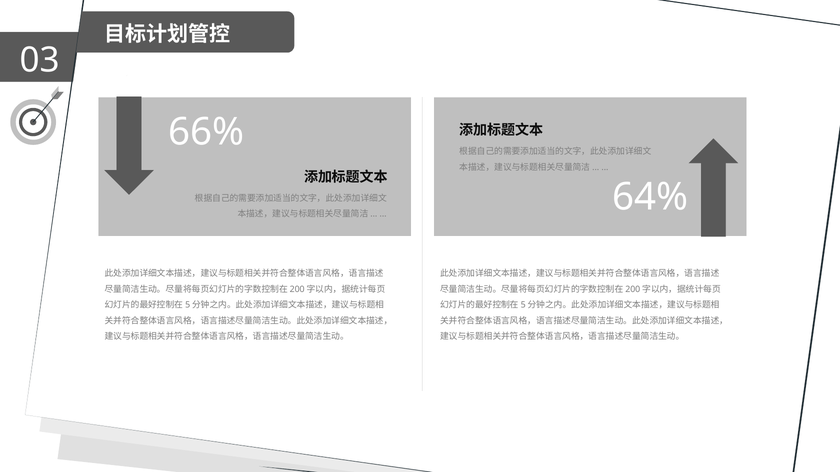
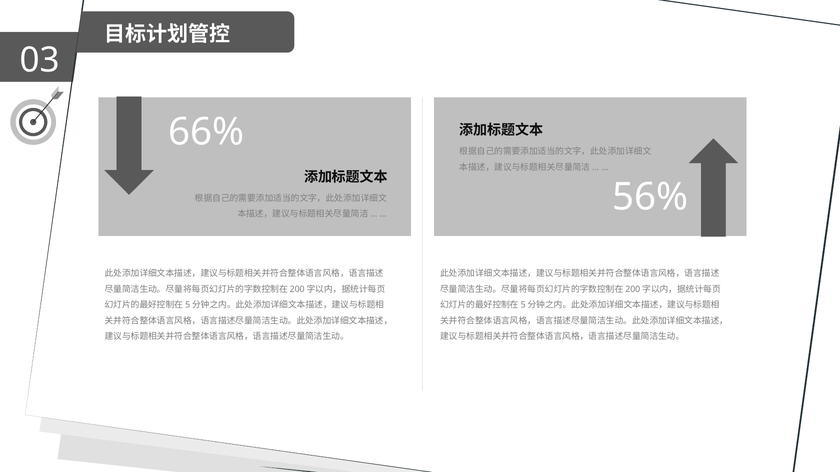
64%: 64% -> 56% (650, 198)
